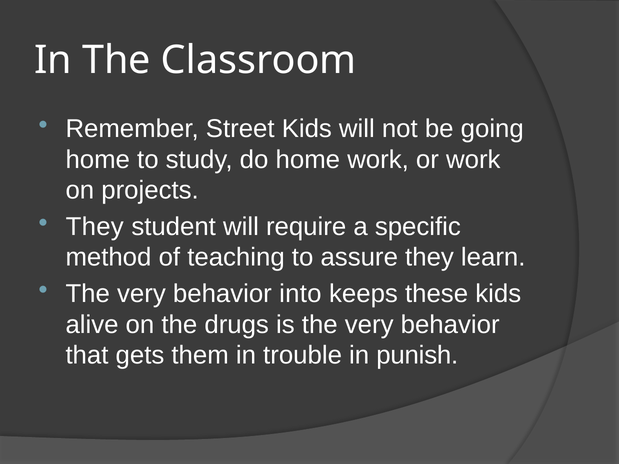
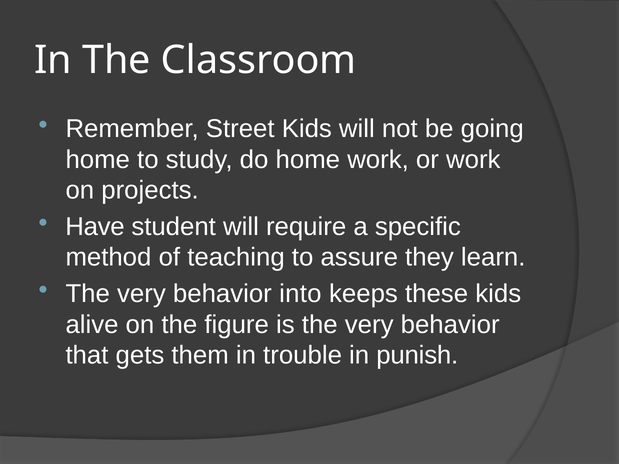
They: They -> Have (95, 227)
drugs: drugs -> figure (237, 325)
